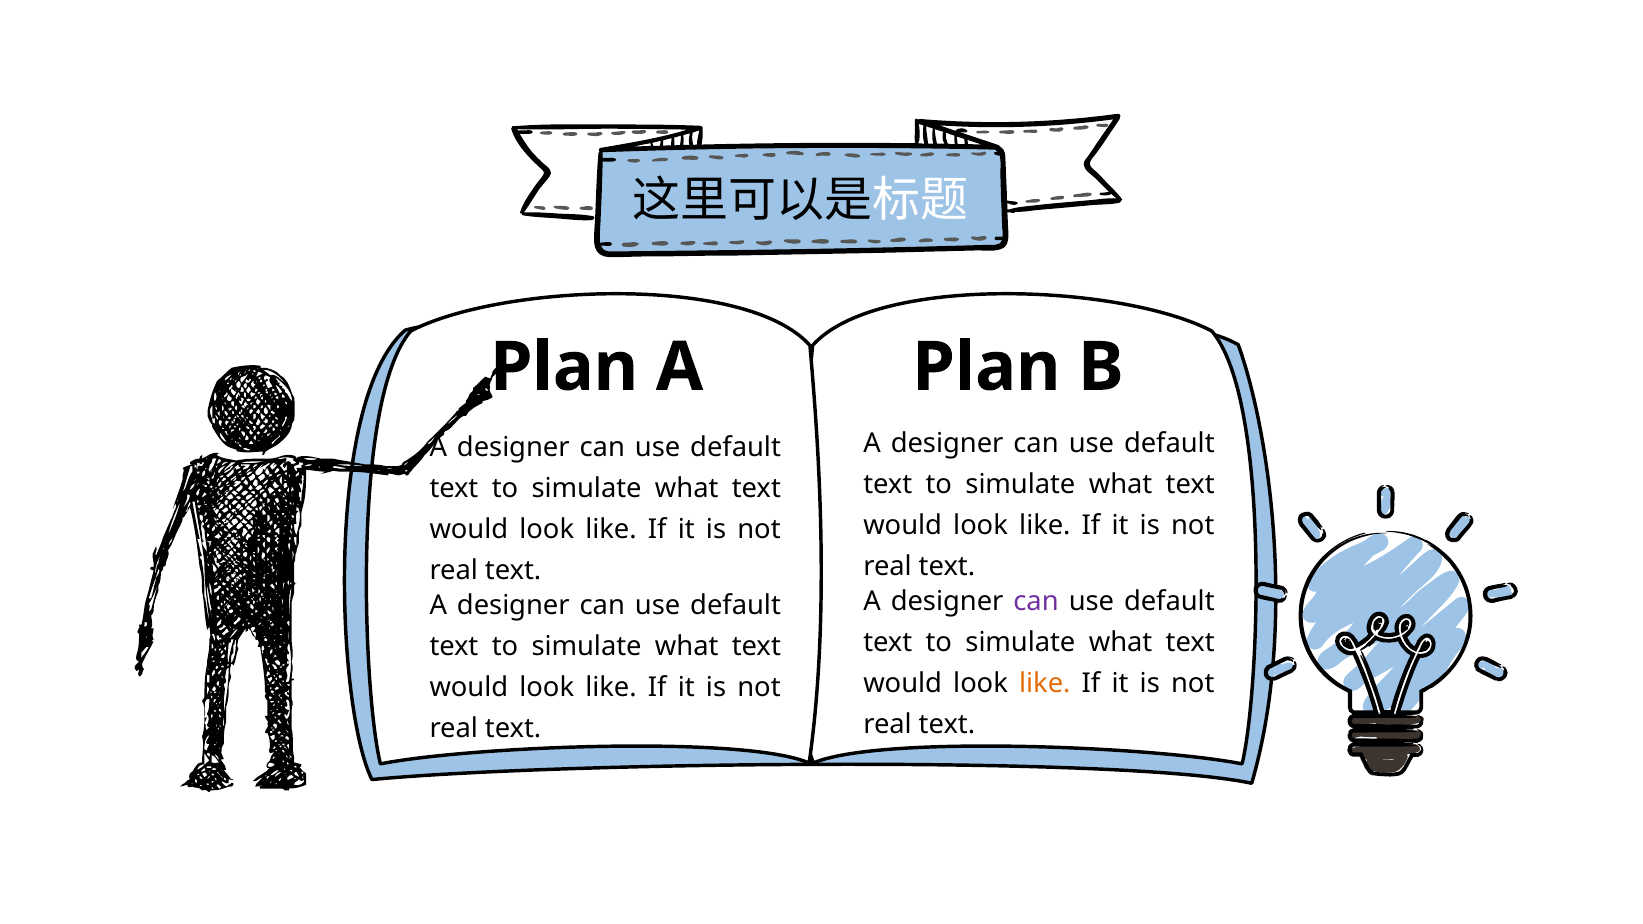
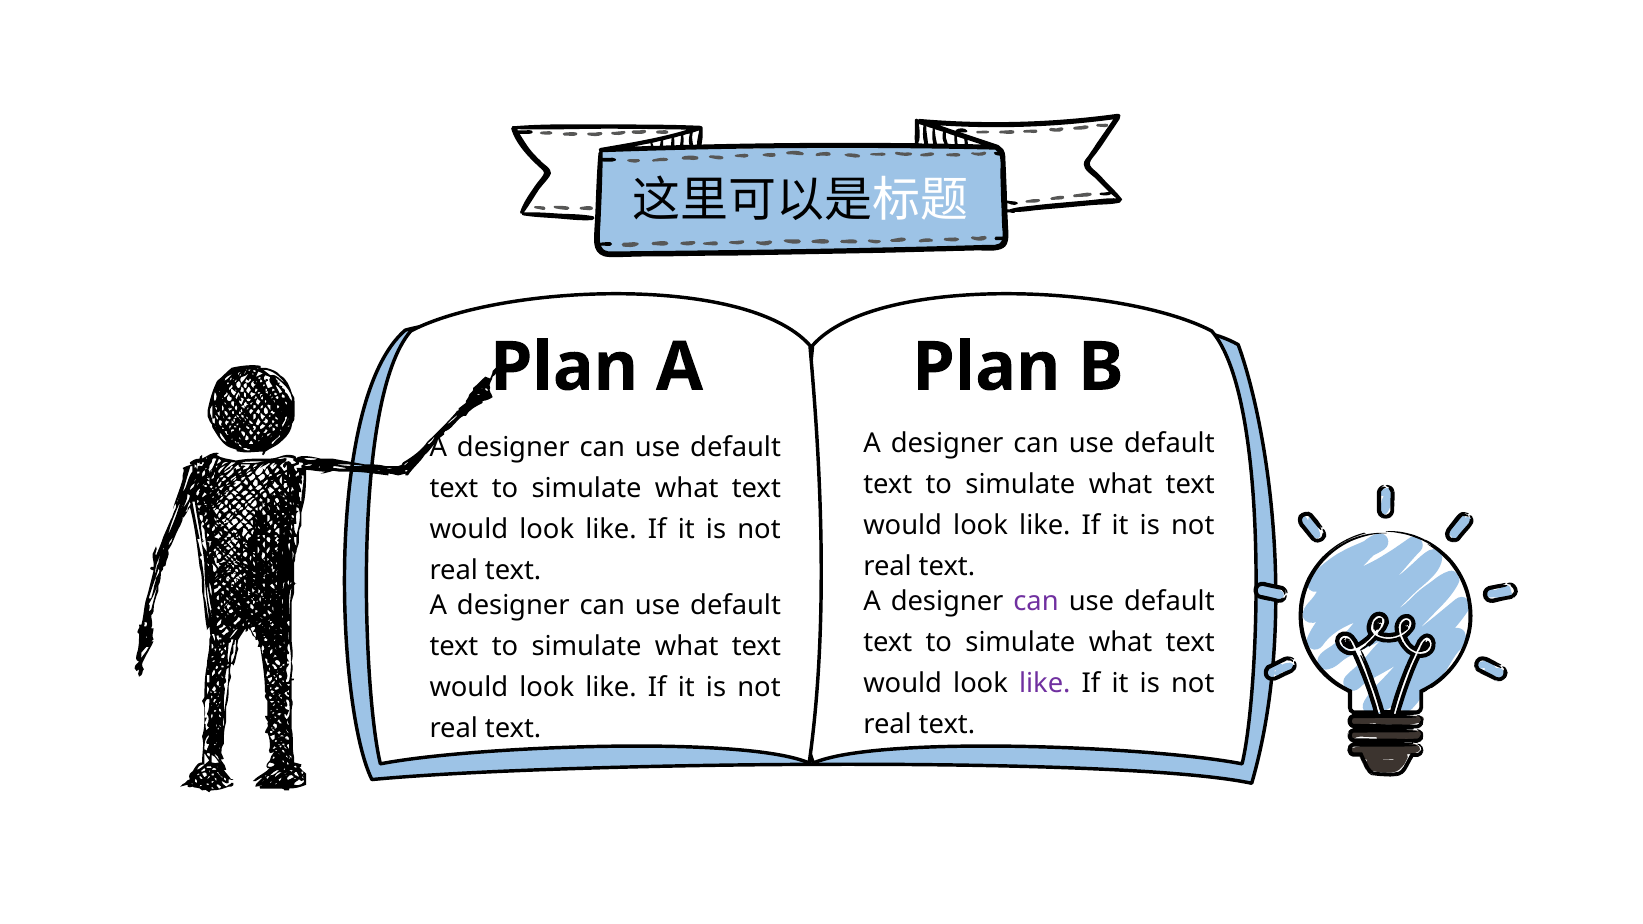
like colour: orange -> purple (1045, 683)
